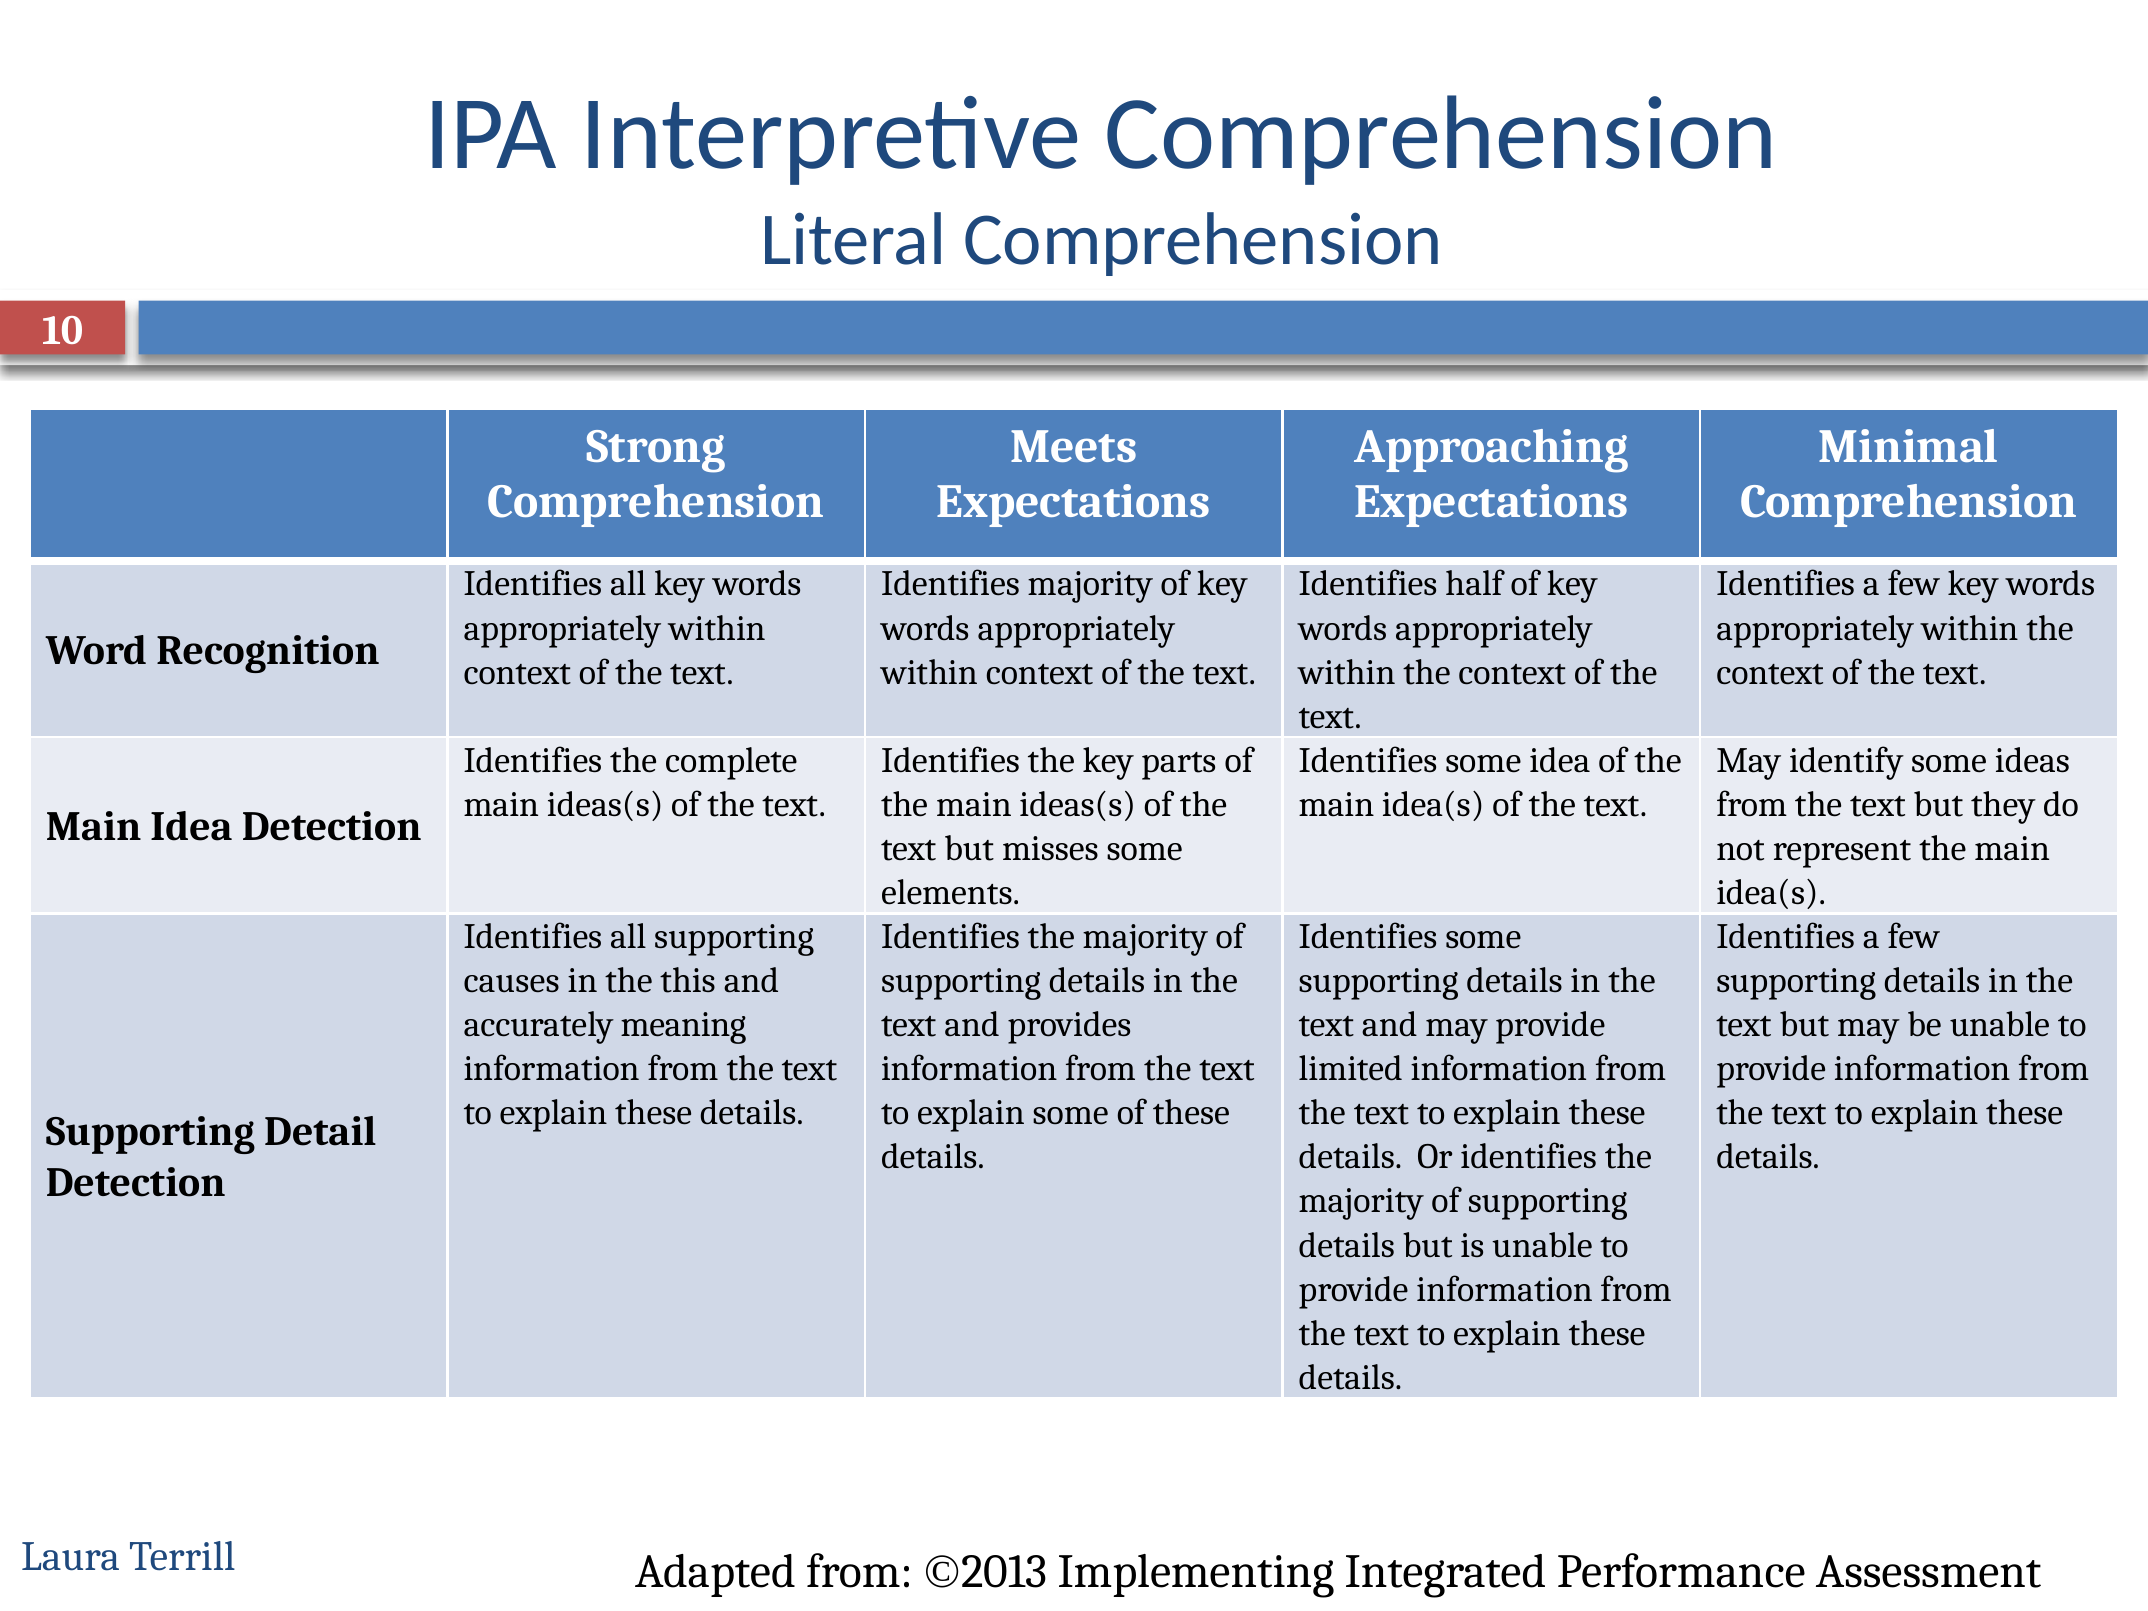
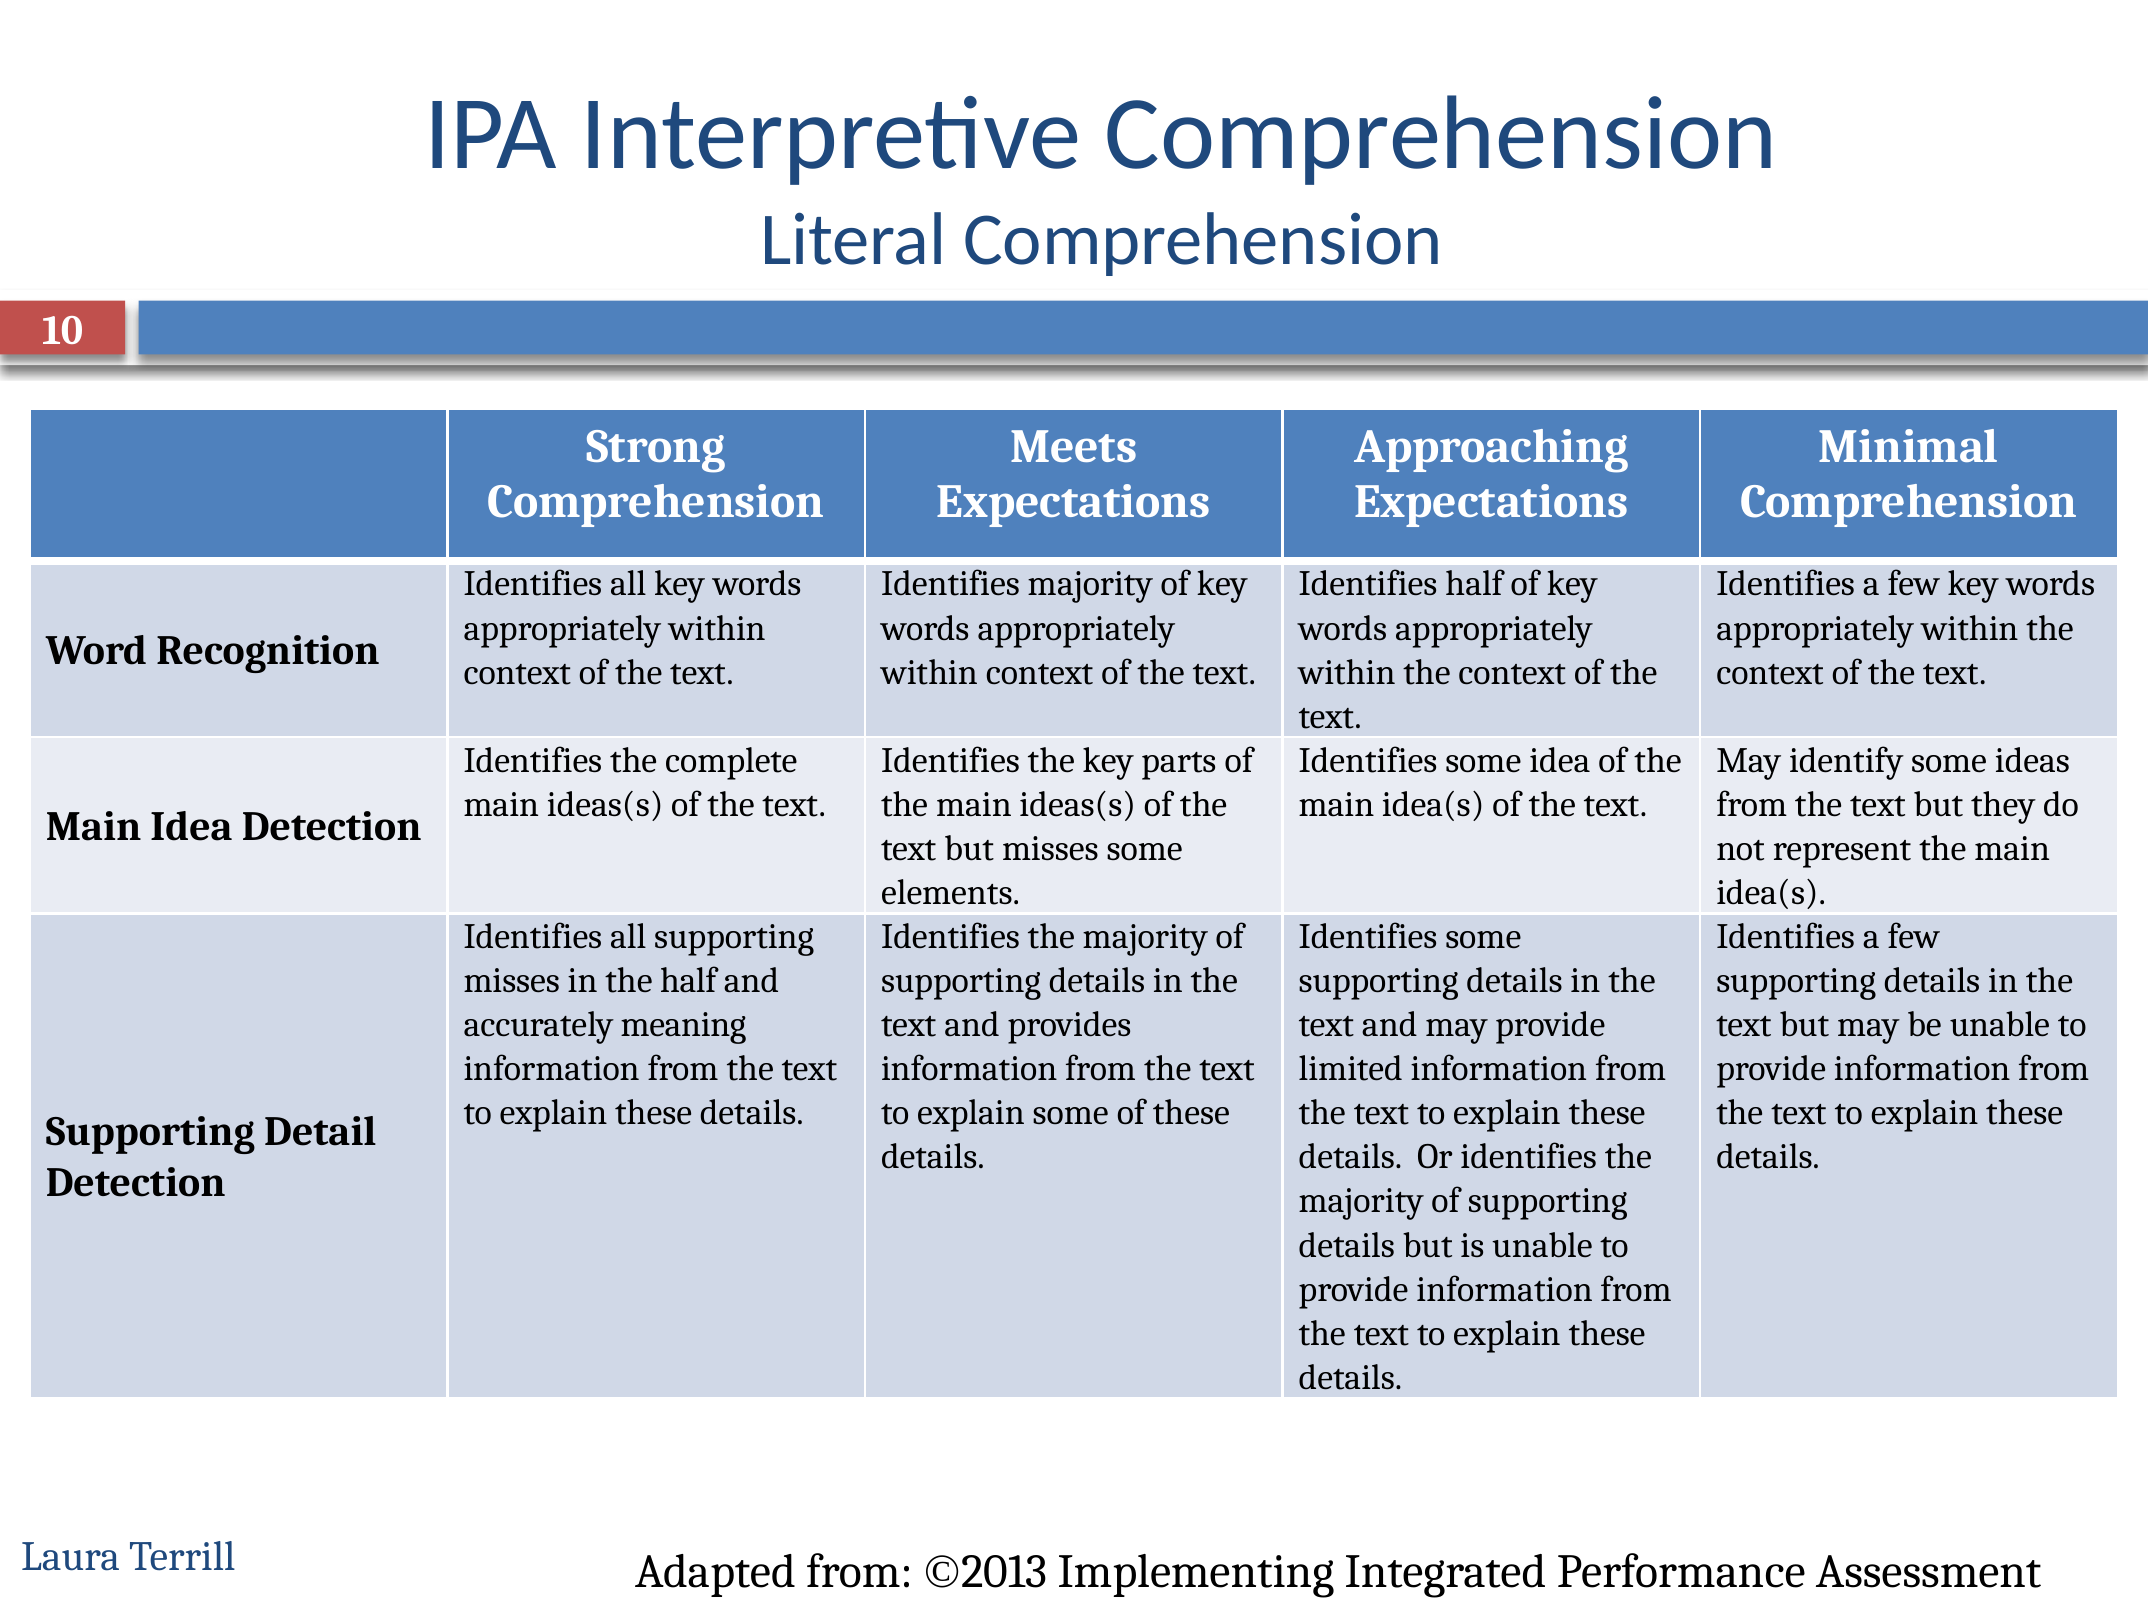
causes: causes -> misses (512, 981)
the this: this -> half (688, 981)
